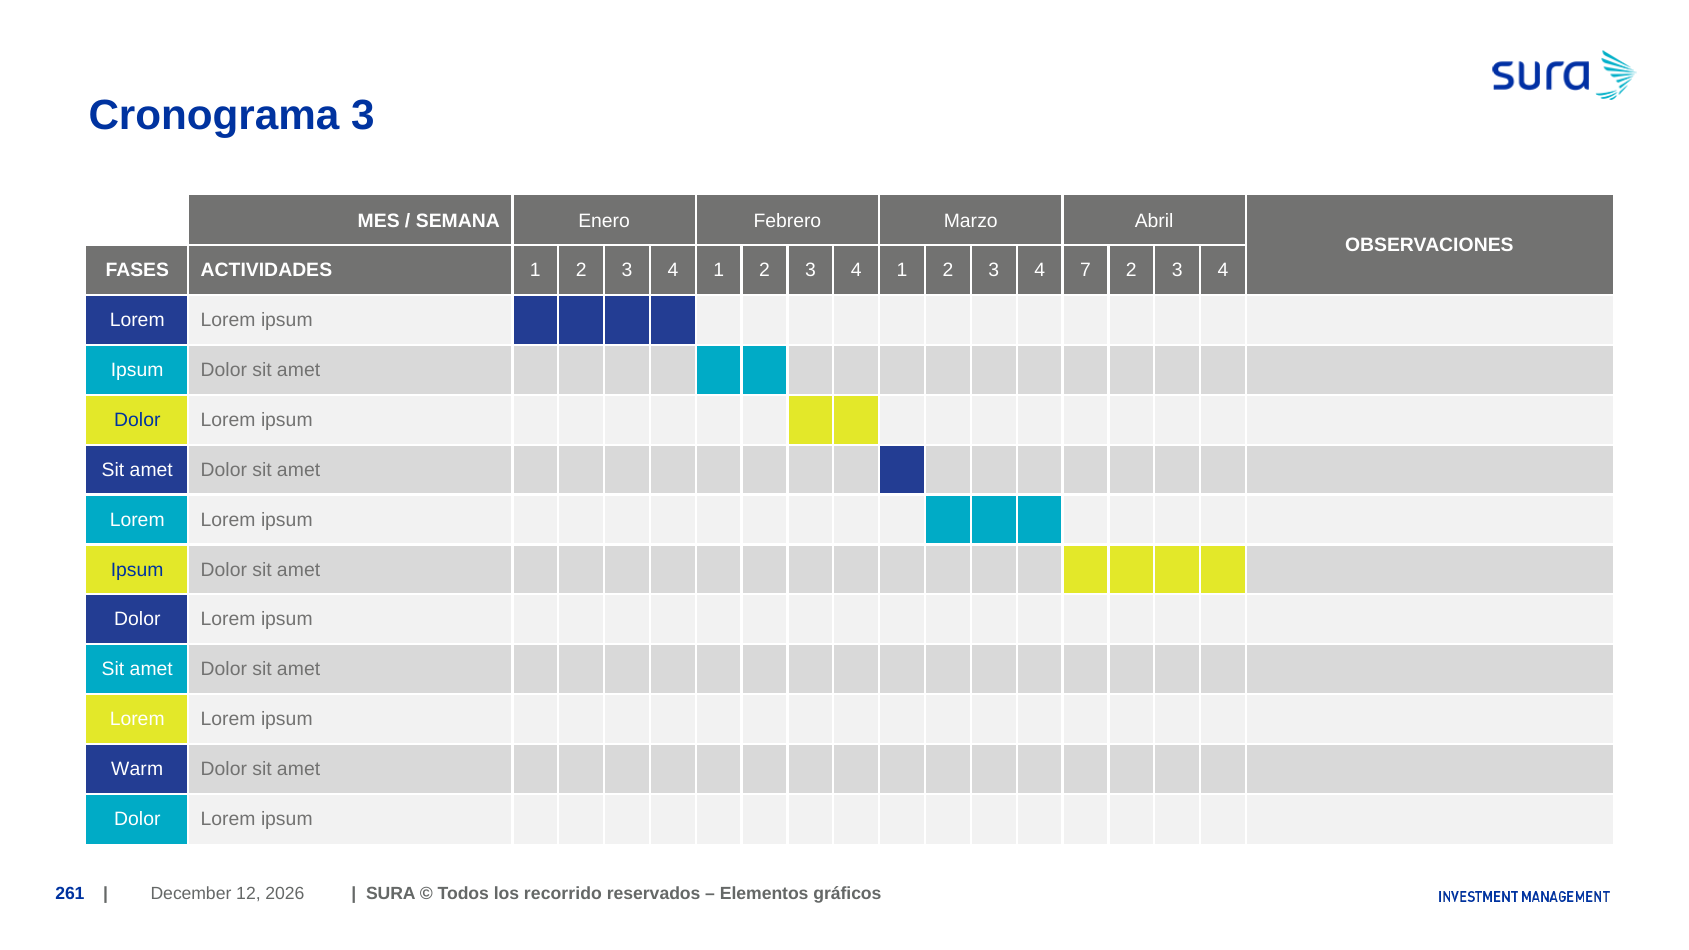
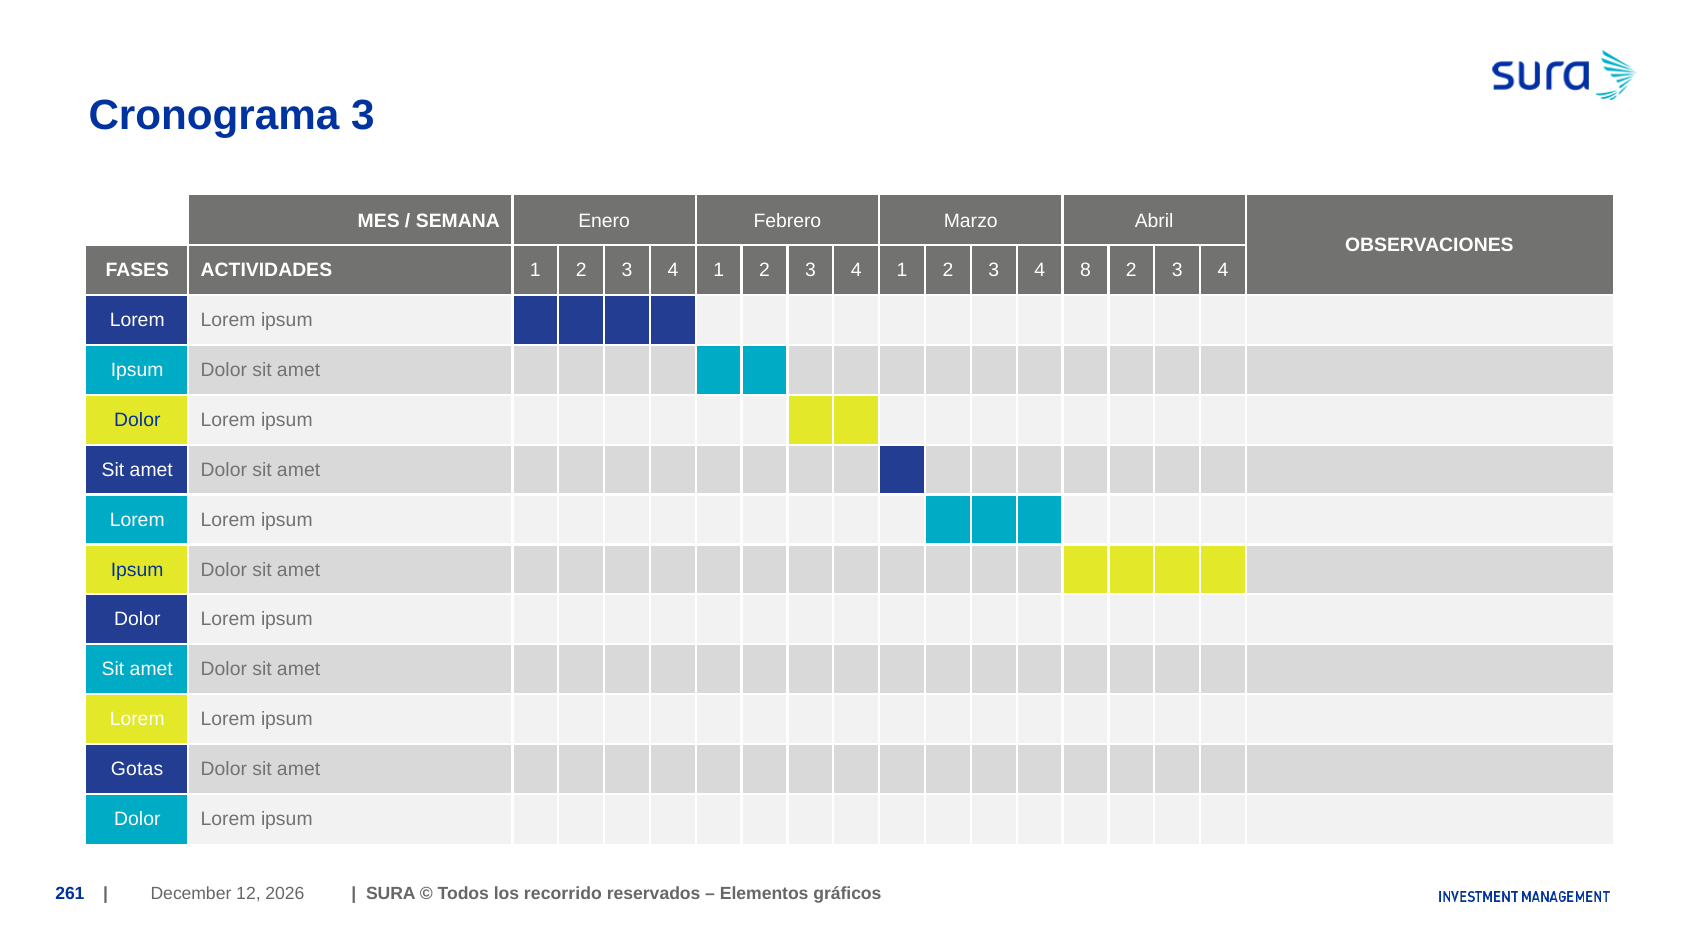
7: 7 -> 8 (1085, 271)
Warm: Warm -> Gotas (137, 769)
